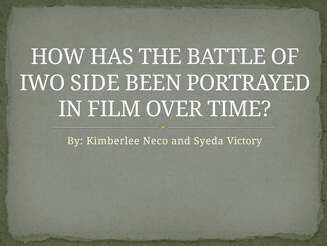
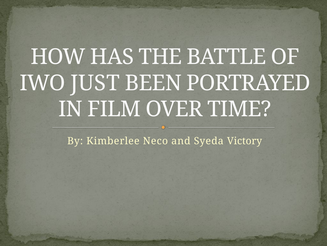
SIDE: SIDE -> JUST (95, 83)
